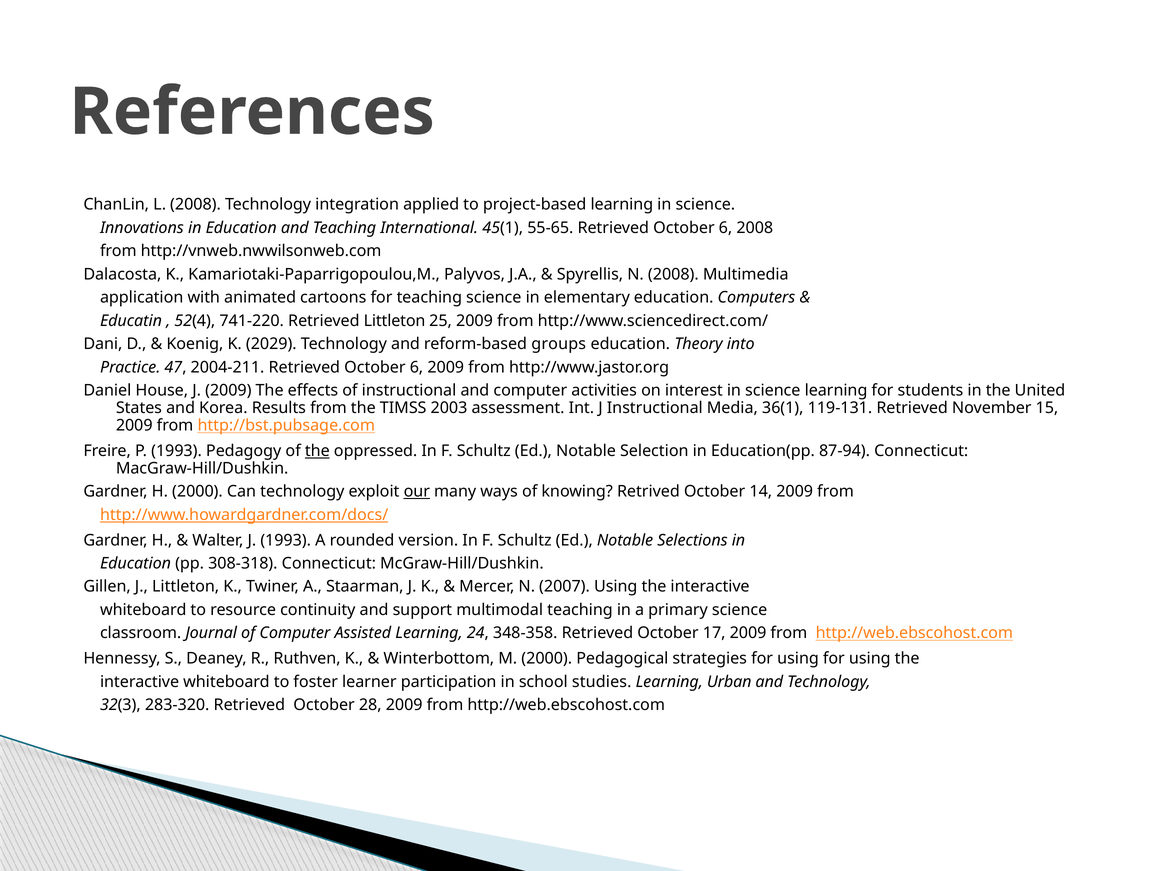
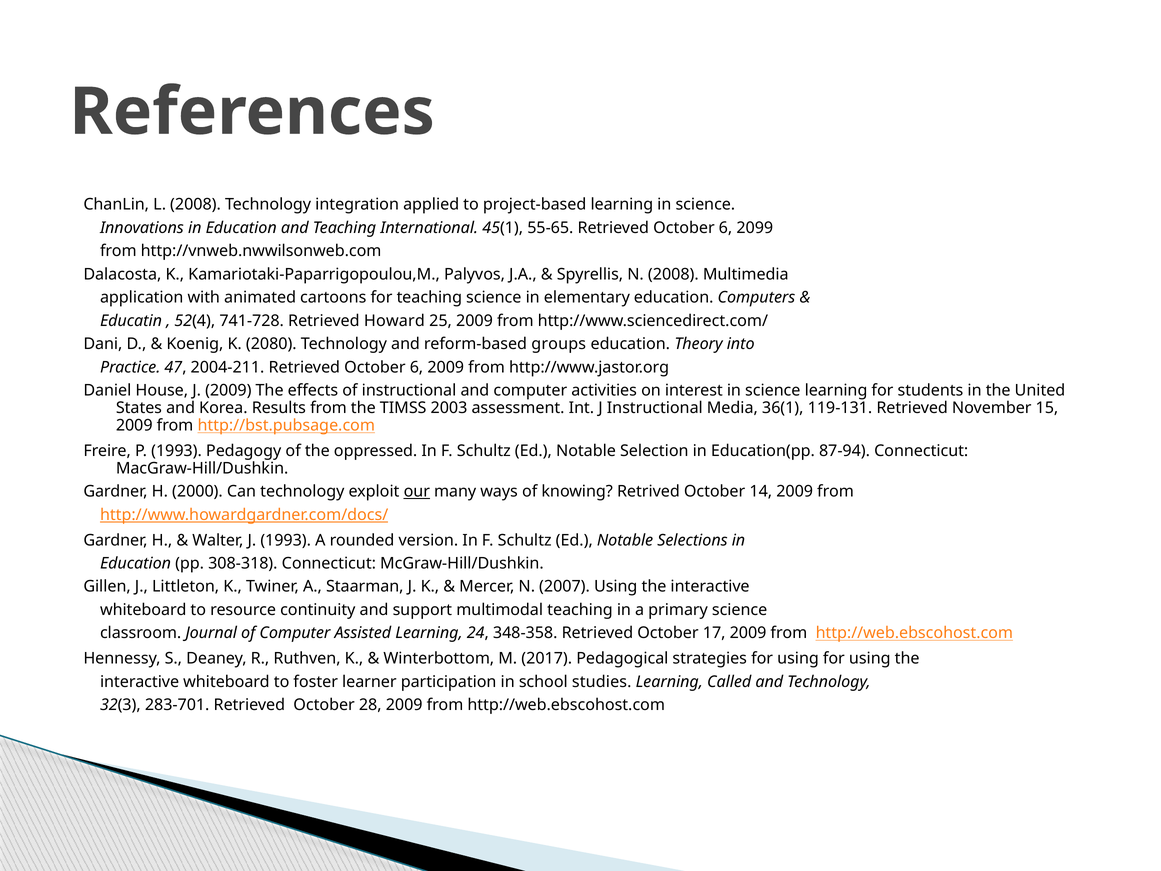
6 2008: 2008 -> 2099 (755, 228)
741-220: 741-220 -> 741-728 (252, 321)
Retrieved Littleton: Littleton -> Howard (394, 321)
2029: 2029 -> 2080 (271, 344)
the underline: present -> none (317, 451)
M 2000: 2000 -> 2017 (547, 658)
Urban: Urban -> Called (729, 682)
283-320: 283-320 -> 283-701 (177, 705)
